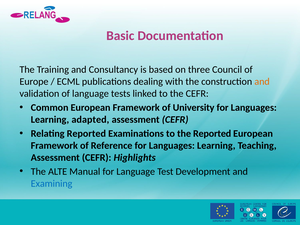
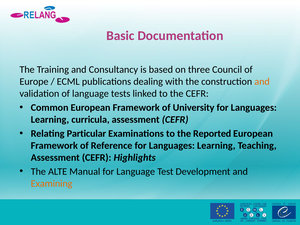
adapted: adapted -> curricula (90, 120)
Relating Reported: Reported -> Particular (86, 134)
Examining colour: blue -> orange (52, 184)
